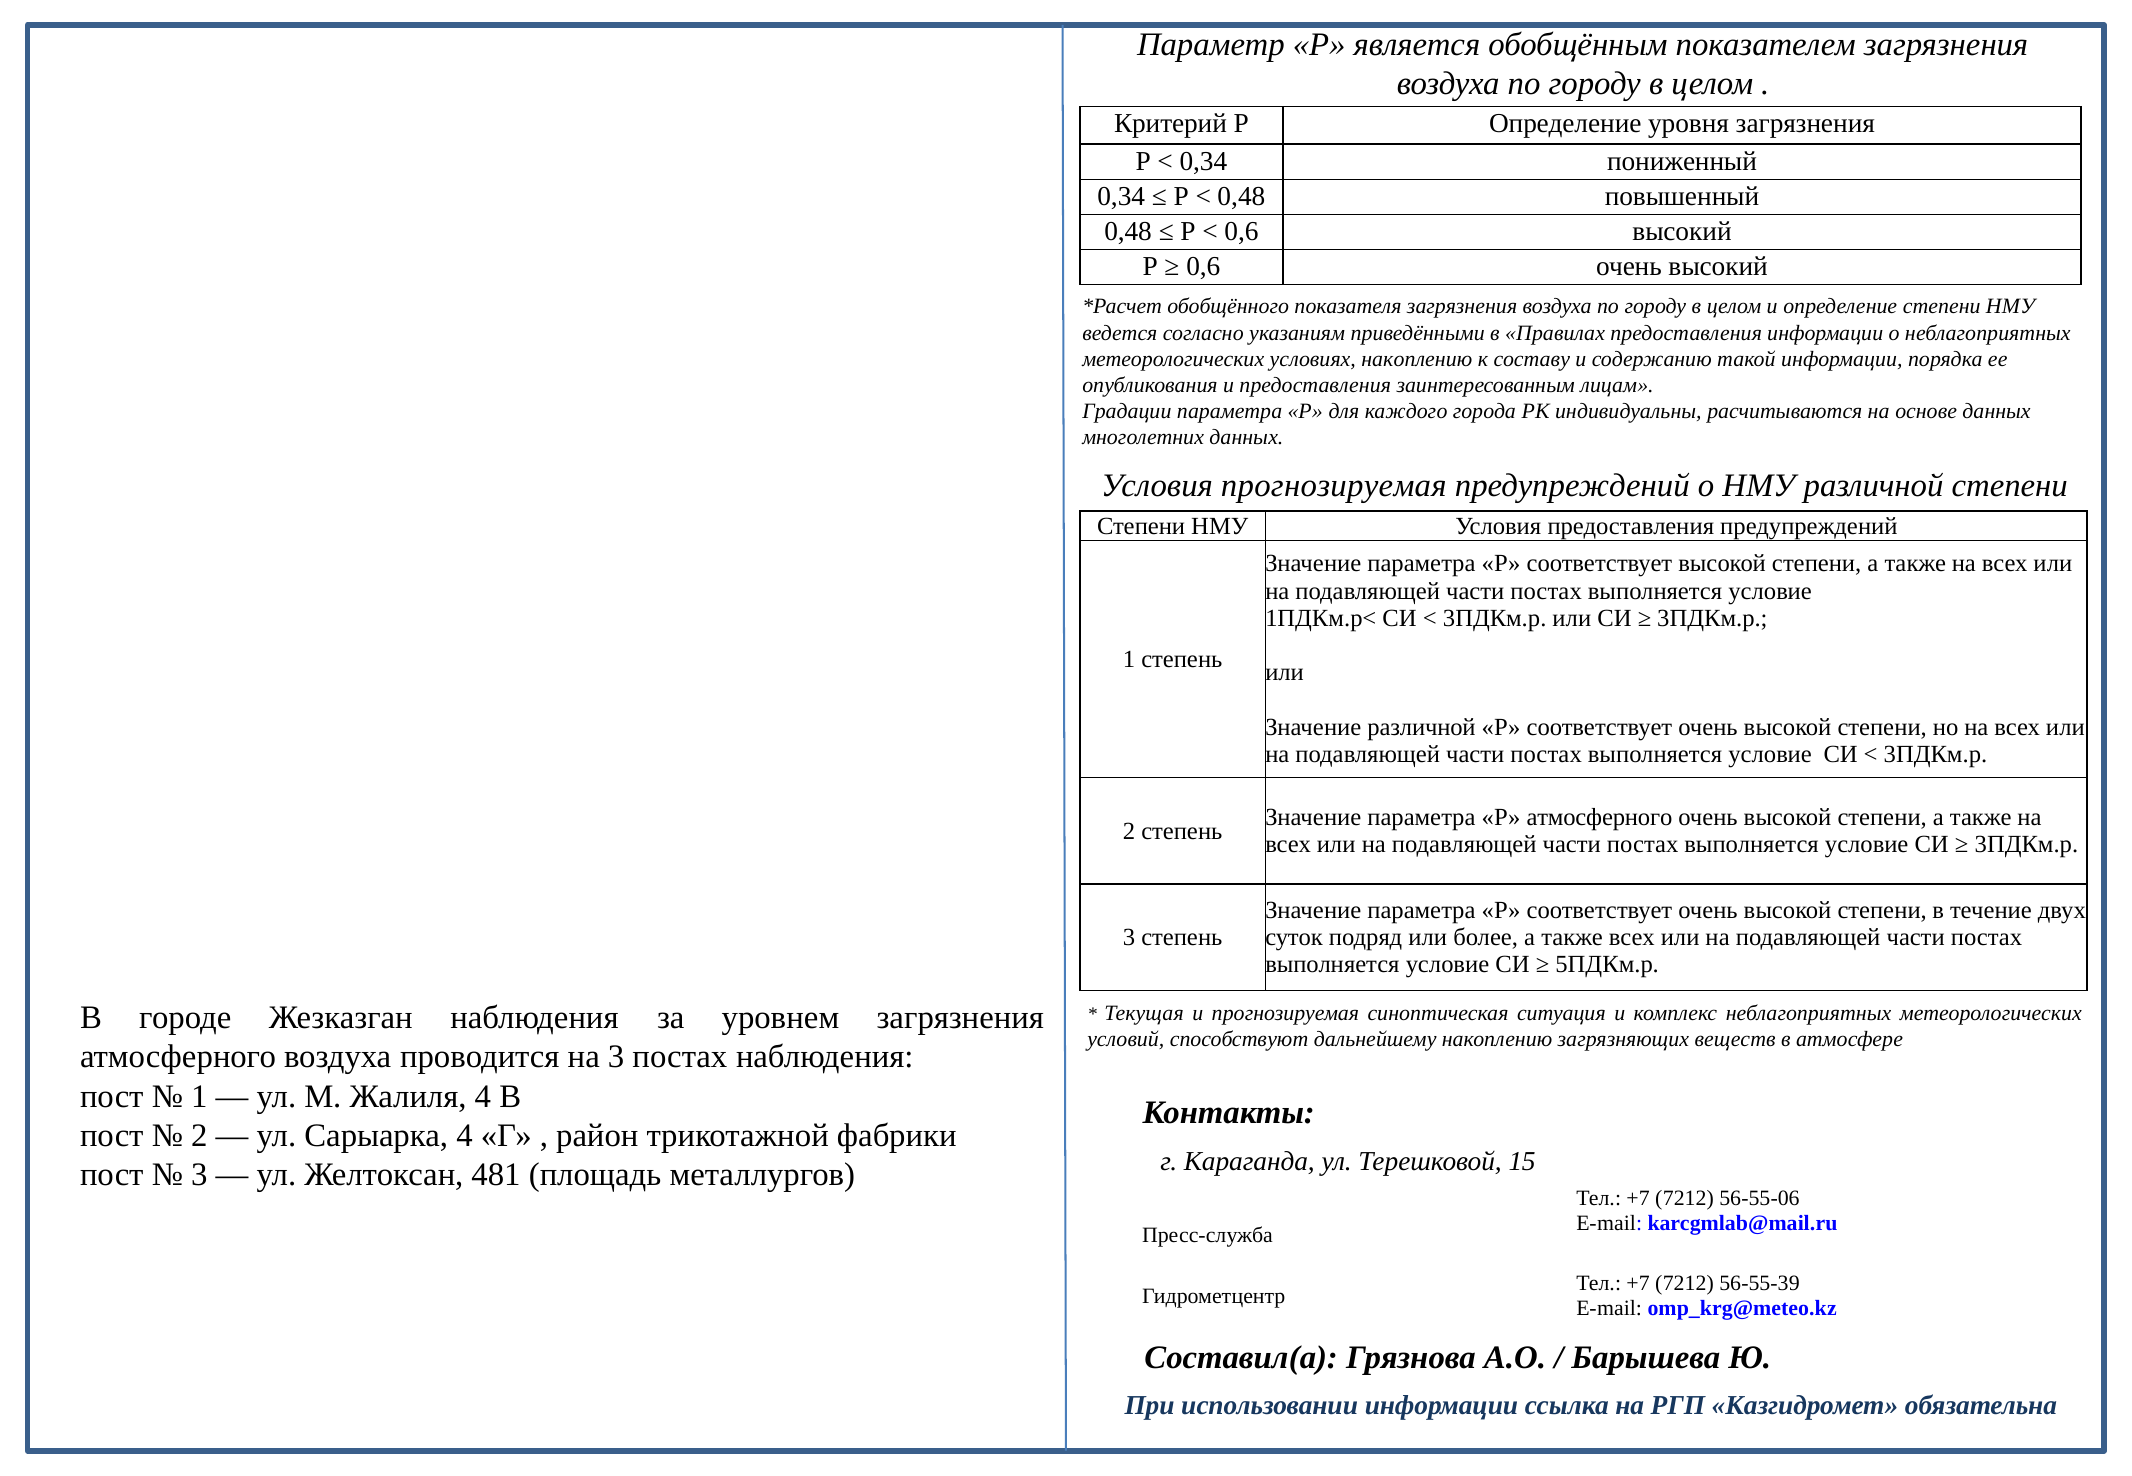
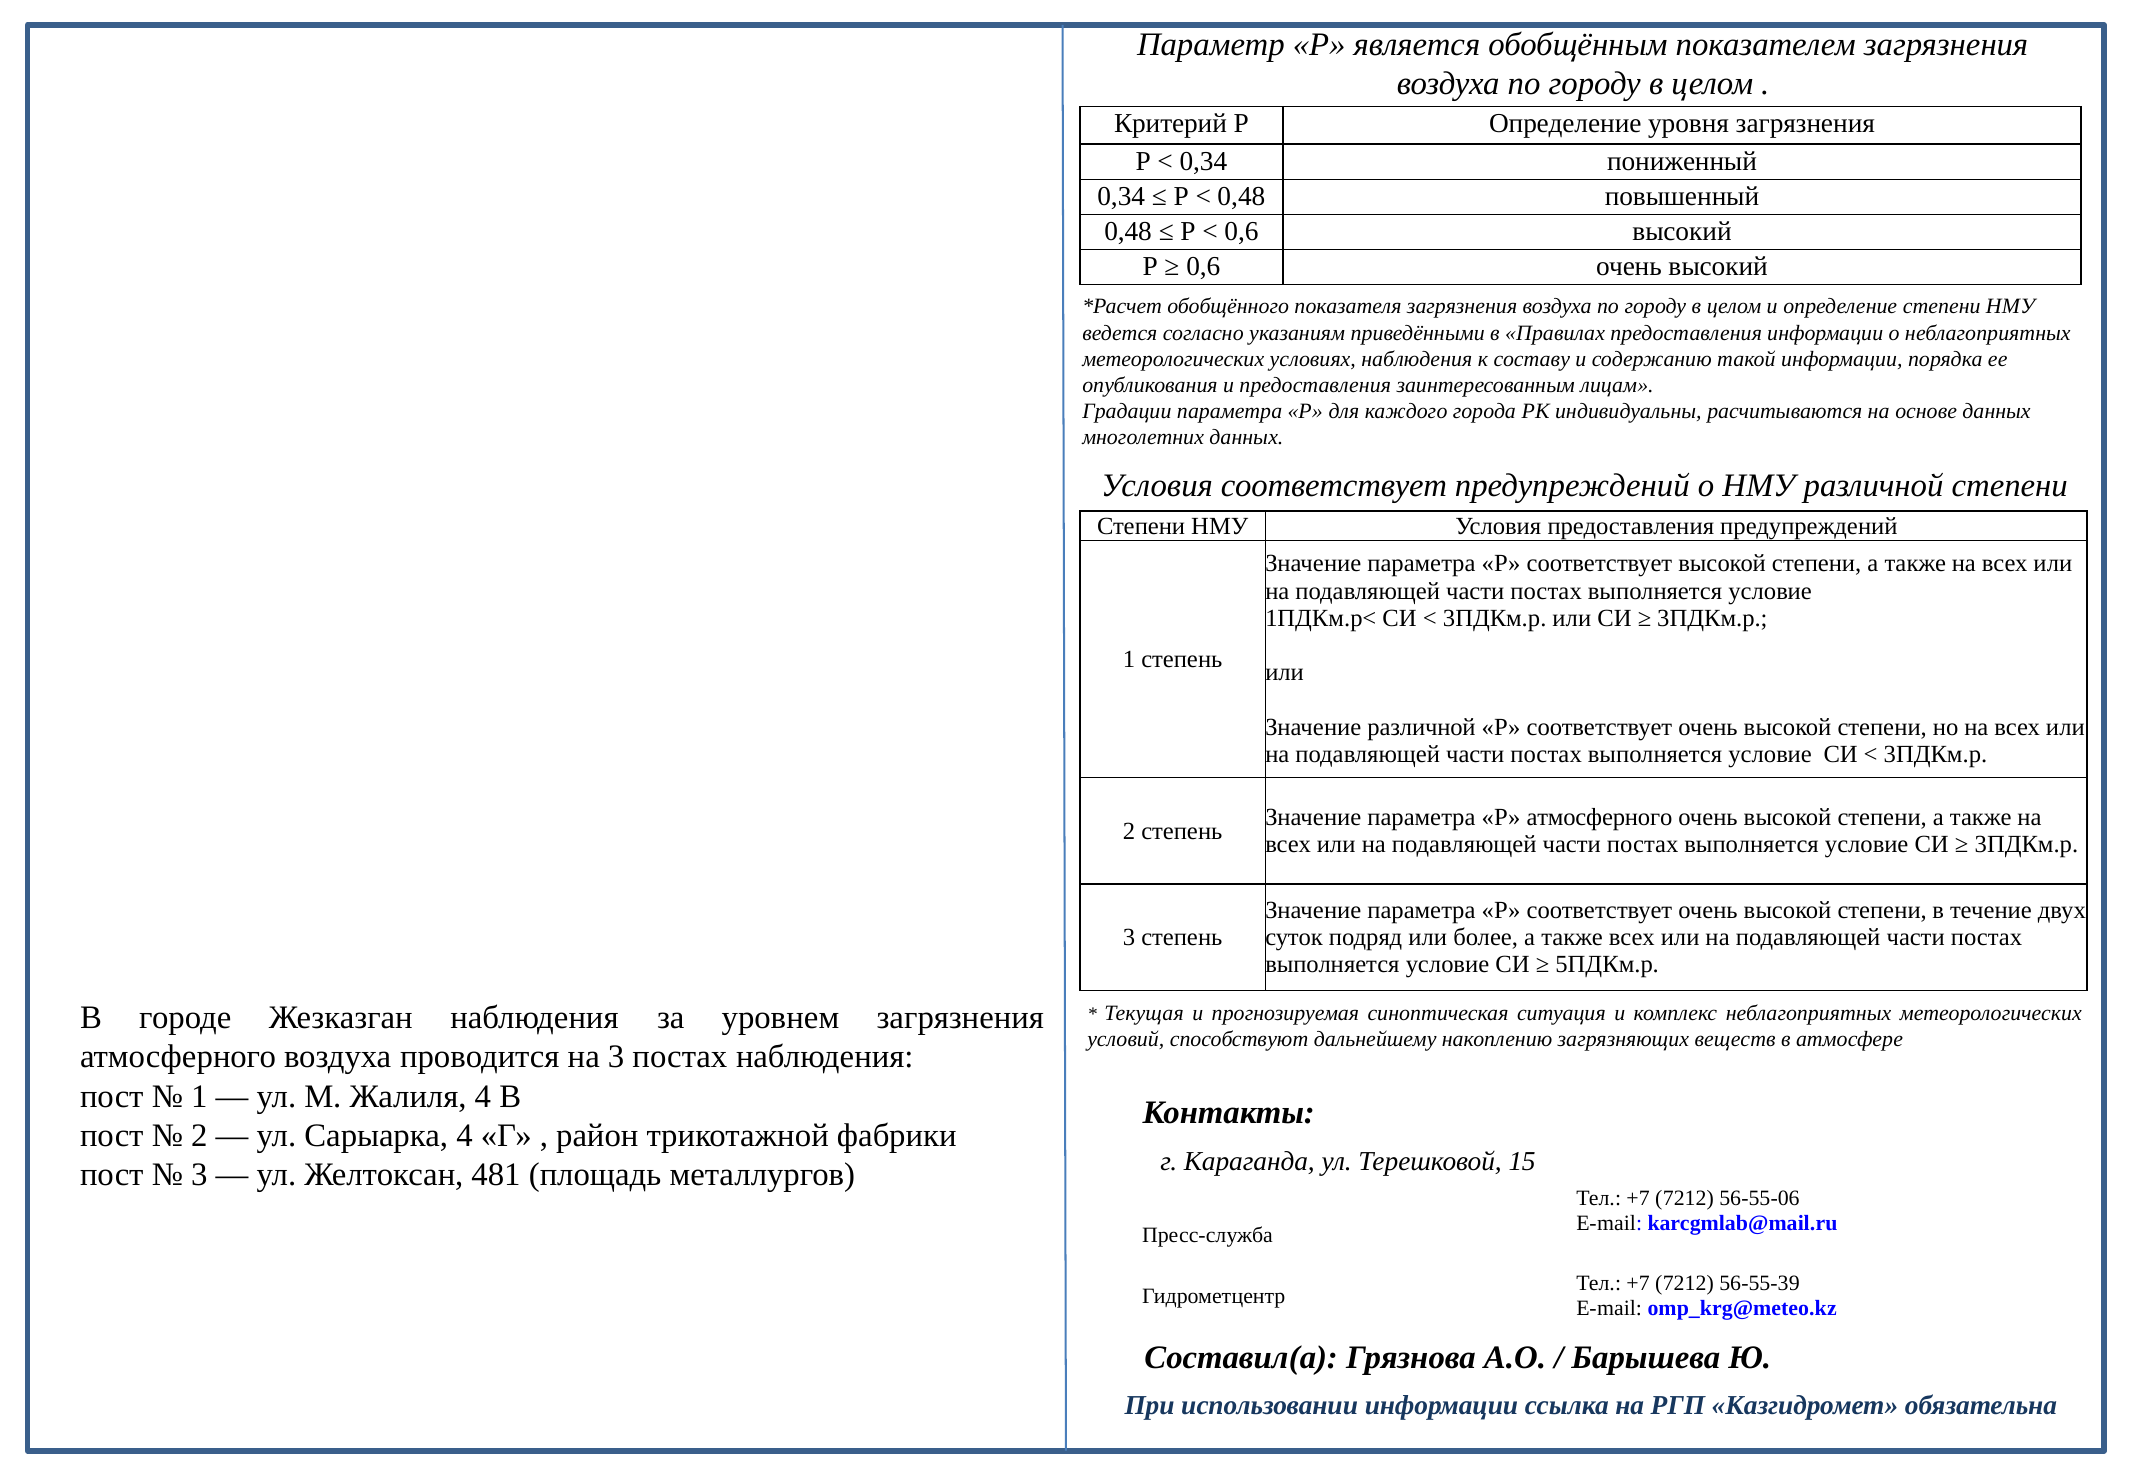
условиях накоплению: накоплению -> наблюдения (1417, 359)
Условия прогнозируемая: прогнозируемая -> соответствует (1334, 485)
